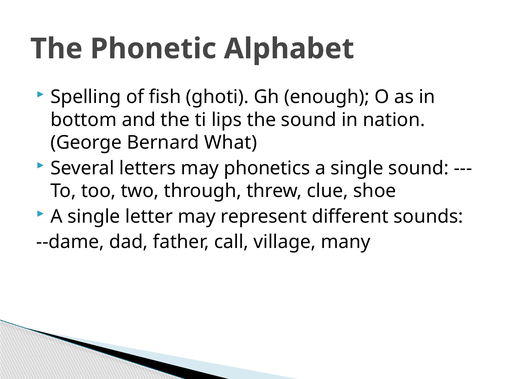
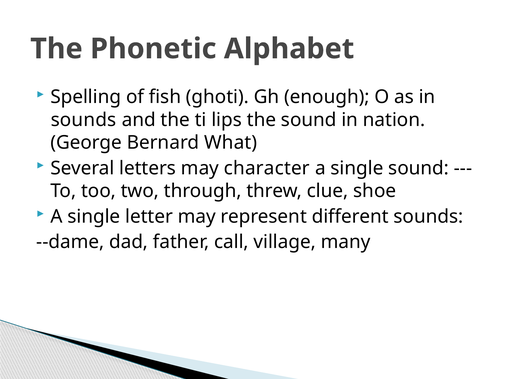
bottom: bottom -> sounds (84, 120)
phonetics: phonetics -> character (267, 168)
